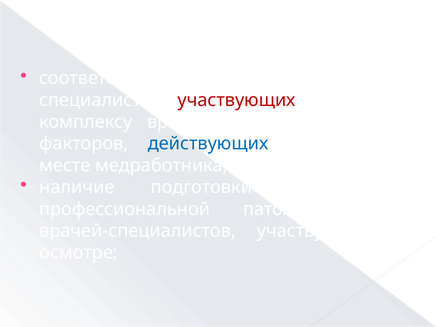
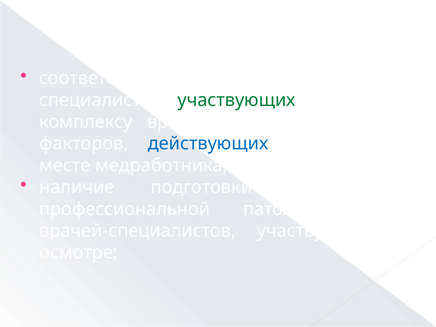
участвующих colour: red -> green (237, 100)
